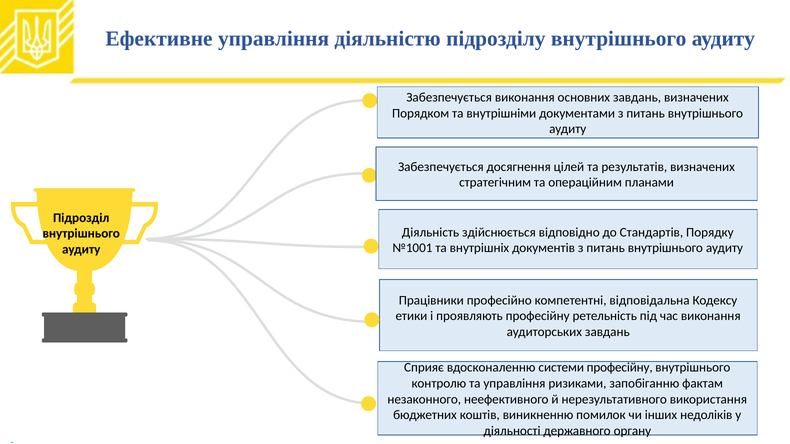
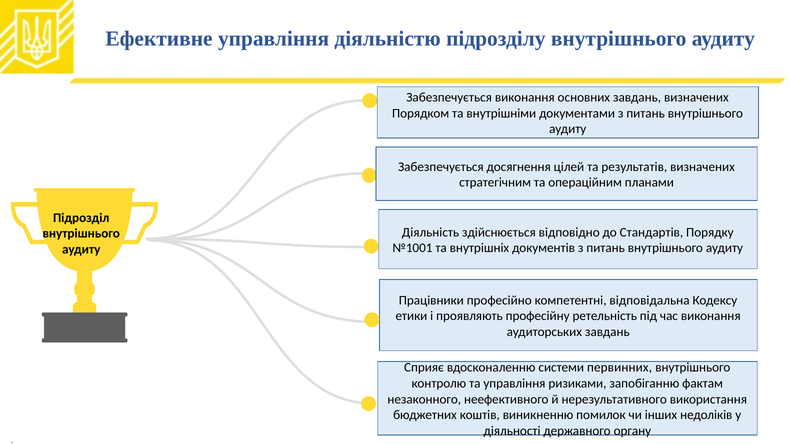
системи професійну: професійну -> первинних (620, 368)
